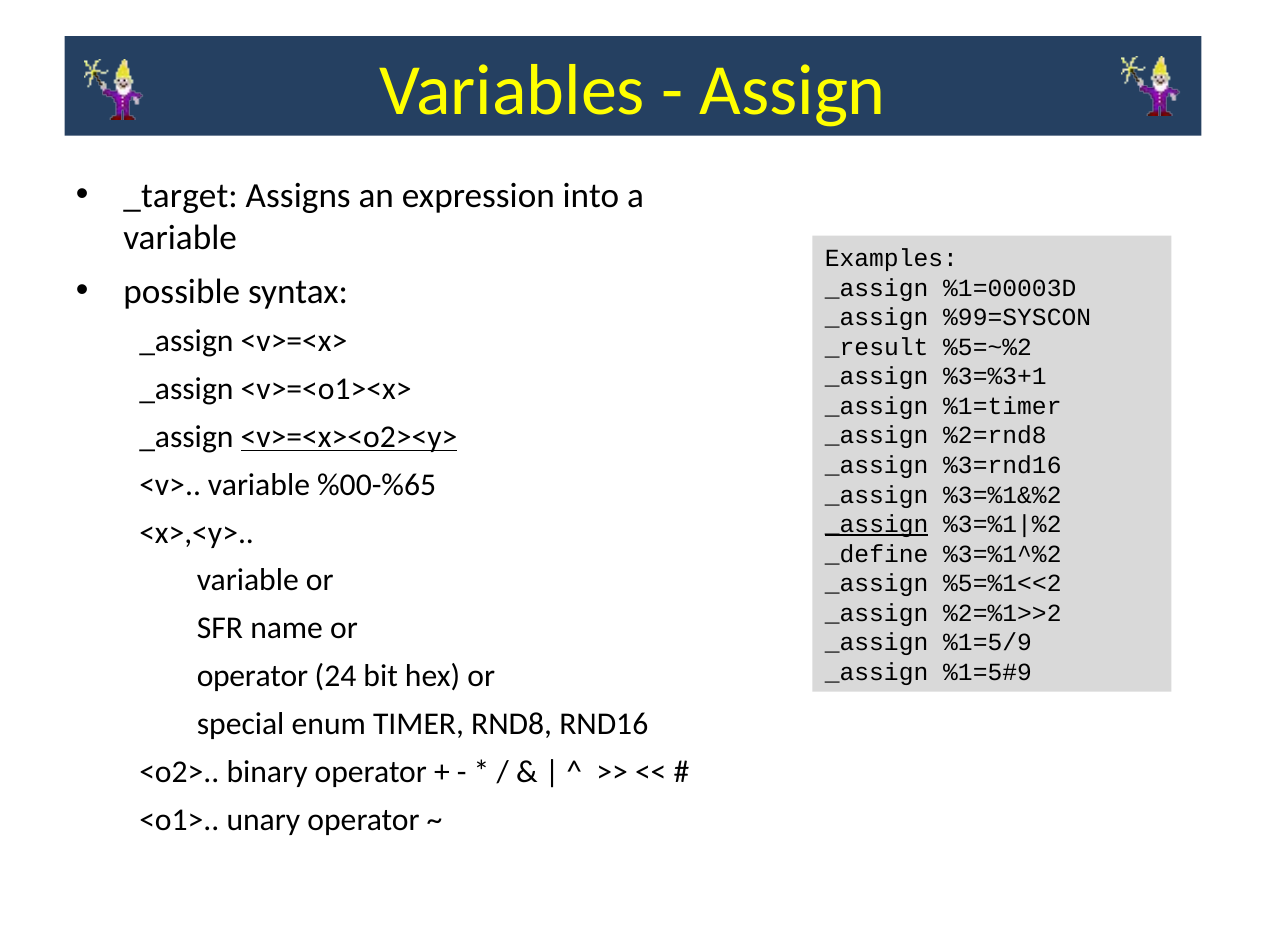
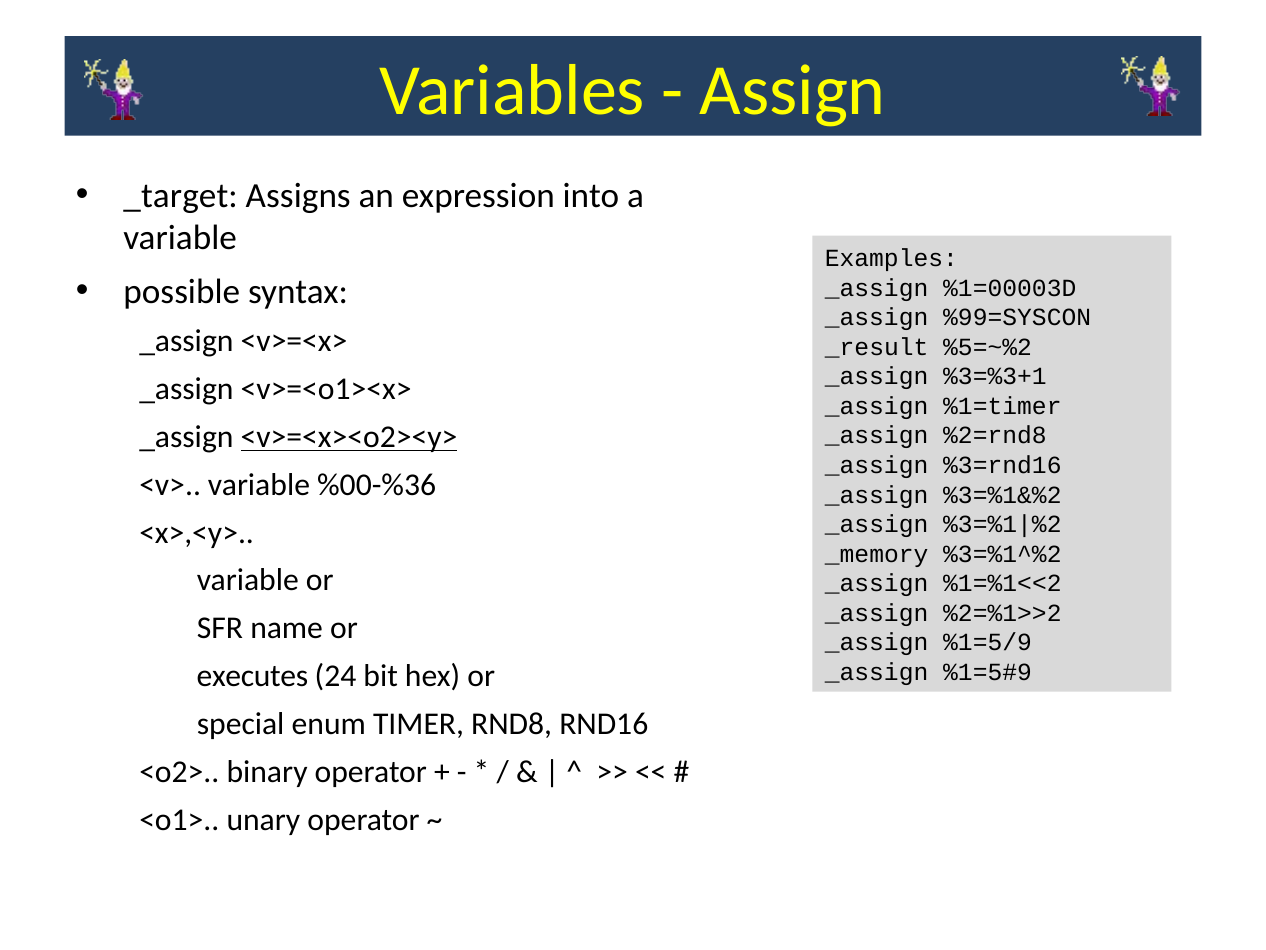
%00-%65: %00-%65 -> %00-%36 (377, 485)
_assign underline: present -> none (877, 524)
_define: _define -> _memory (877, 554)
%5=%1<<2: %5=%1<<2 -> %1=%1<<2 (1002, 583)
operator: operator -> executes (252, 676)
